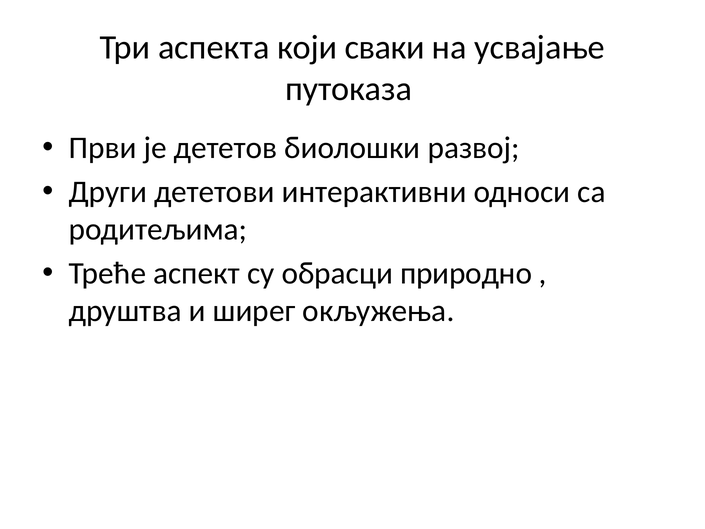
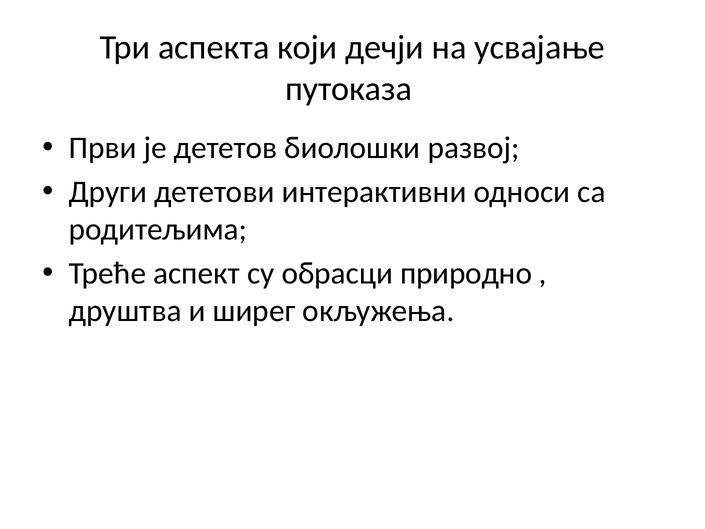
сваки: сваки -> дечји (385, 48)
